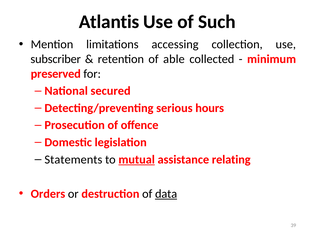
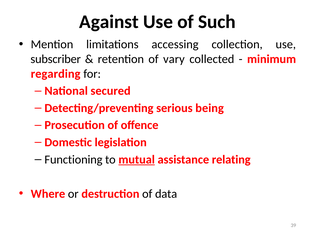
Atlantis: Atlantis -> Against (109, 22)
able: able -> vary (174, 59)
preserved: preserved -> regarding (56, 74)
hours: hours -> being (210, 108)
Statements: Statements -> Functioning (73, 160)
Orders: Orders -> Where (48, 194)
data underline: present -> none (166, 194)
